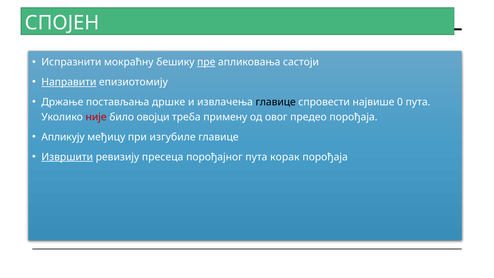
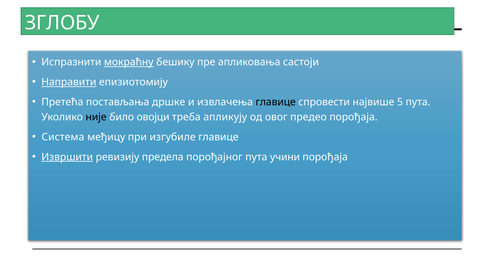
СПОЈЕН: СПОЈЕН -> ЗГЛОБУ (62, 23)
мокраћну underline: none -> present (129, 62)
пре underline: present -> none (206, 62)
Држање: Држање -> Претећа (62, 102)
0: 0 -> 5 (400, 102)
није colour: red -> black (96, 117)
примену: примену -> апликују (225, 117)
Апликују: Апликују -> Система (63, 137)
пресеца: пресеца -> предела (163, 157)
корак: корак -> учини (285, 157)
